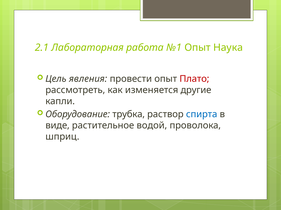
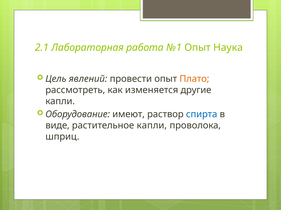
явления: явления -> явлений (88, 79)
Плато colour: red -> orange (194, 79)
трубка: трубка -> имеют (129, 115)
растительное водой: водой -> капли (152, 126)
